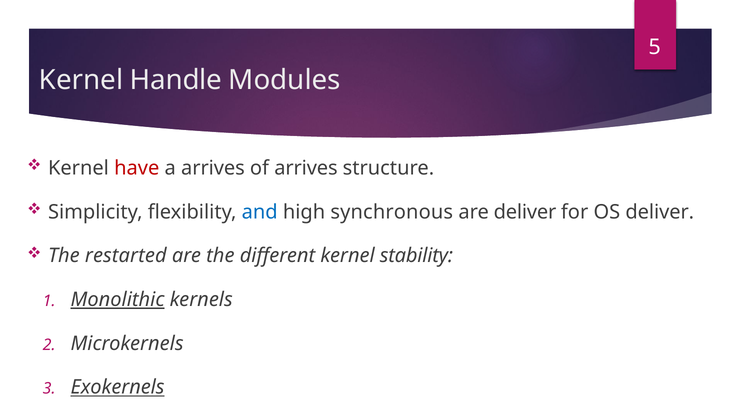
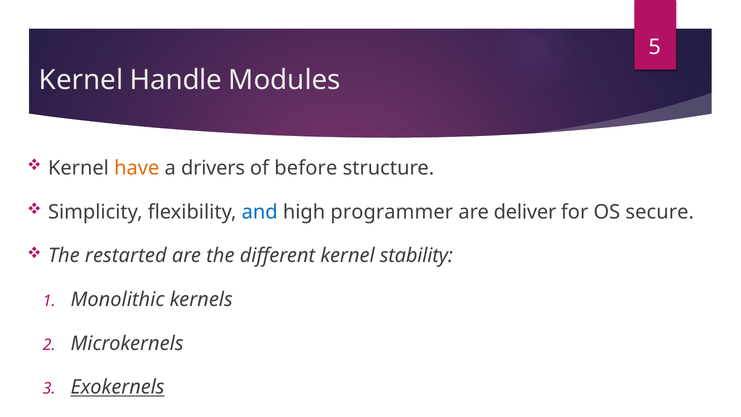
have colour: red -> orange (137, 168)
a arrives: arrives -> drivers (213, 168)
of arrives: arrives -> before (306, 168)
synchronous: synchronous -> programmer (392, 212)
OS deliver: deliver -> secure (660, 212)
Monolithic underline: present -> none (118, 299)
